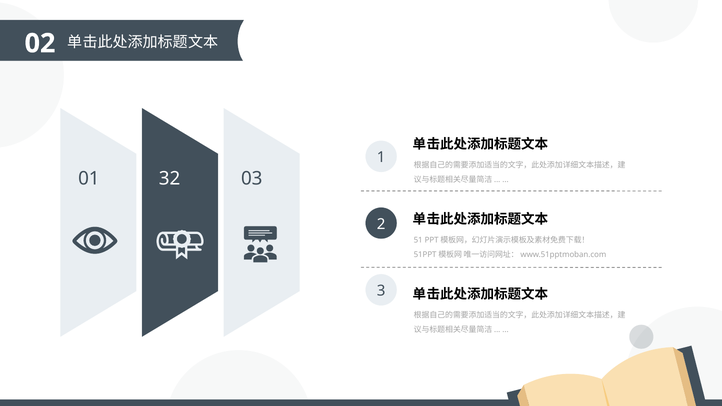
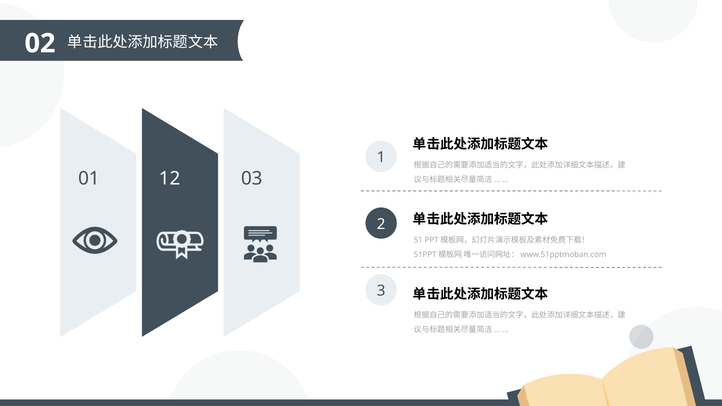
32: 32 -> 12 (170, 179)
